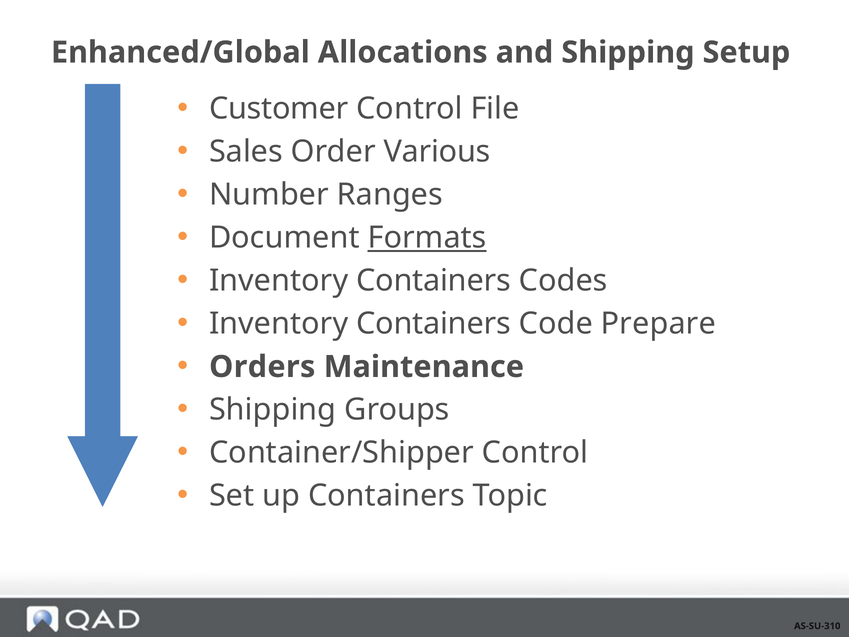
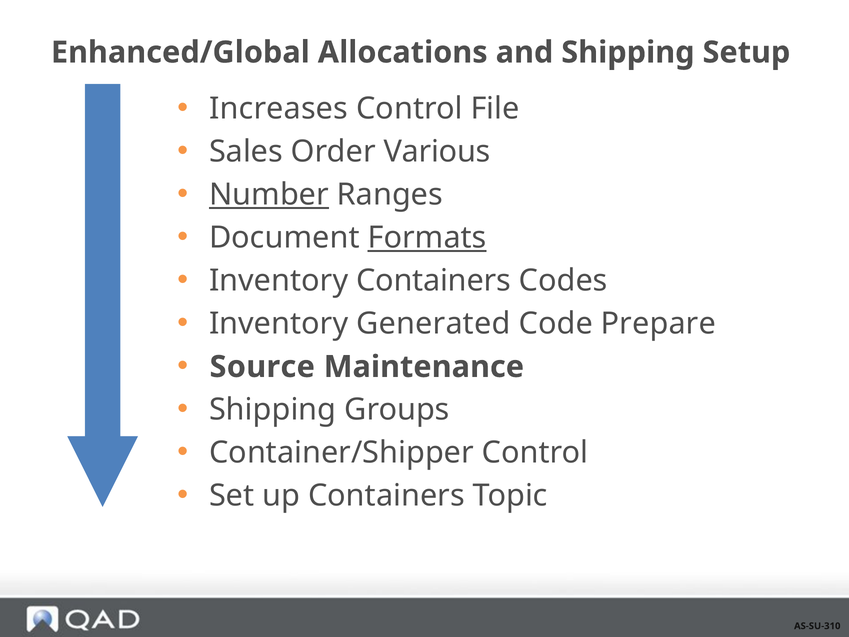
Customer: Customer -> Increases (279, 109)
Number underline: none -> present (269, 195)
Containers: Containers -> Generated (433, 324)
Orders: Orders -> Source (262, 367)
